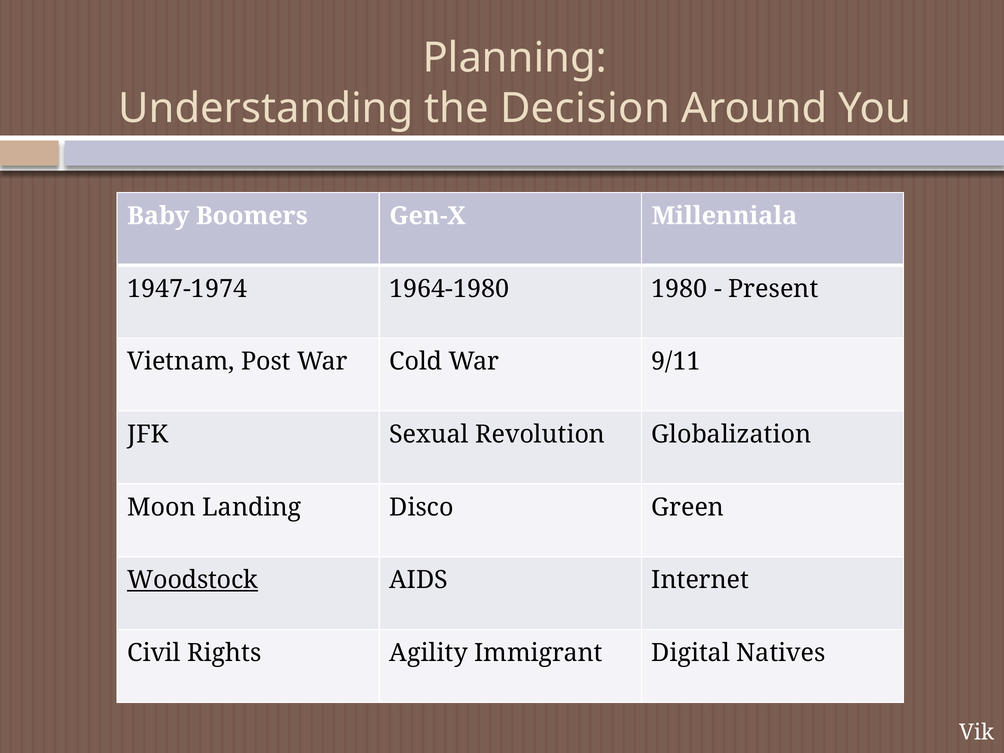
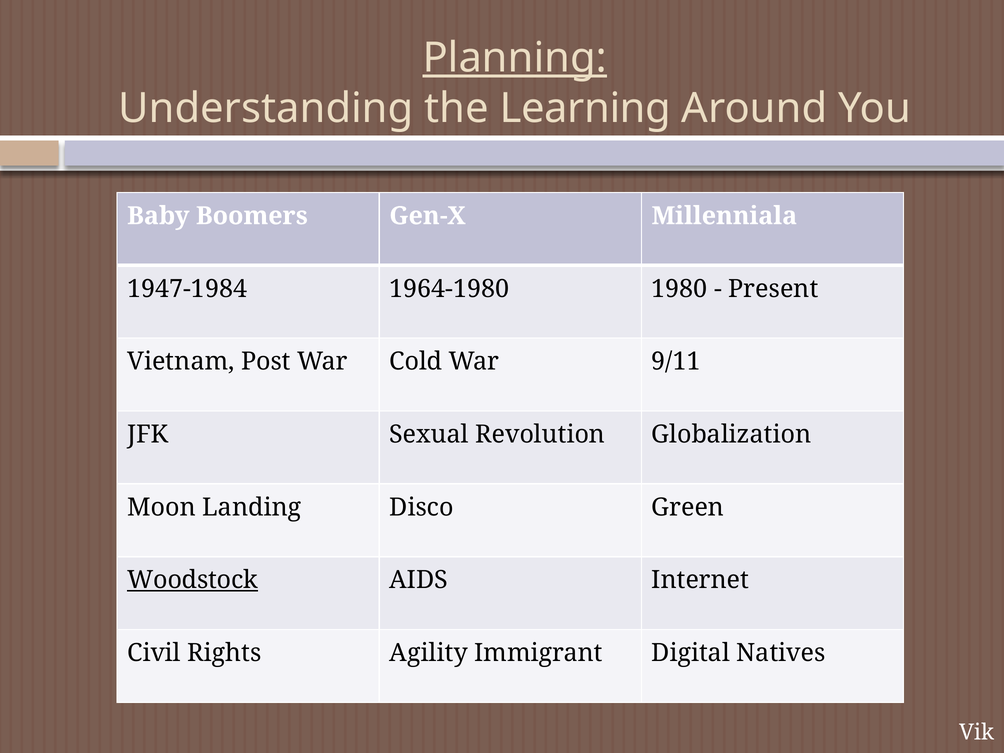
Planning underline: none -> present (515, 58)
Decision: Decision -> Learning (585, 108)
1947-1974: 1947-1974 -> 1947-1984 (187, 289)
